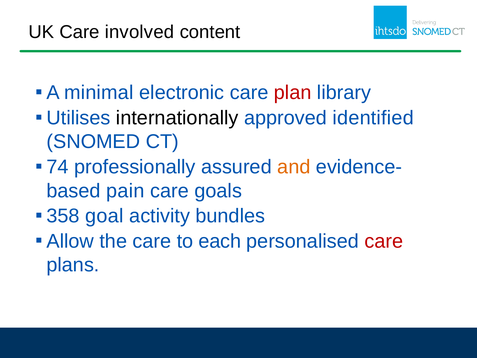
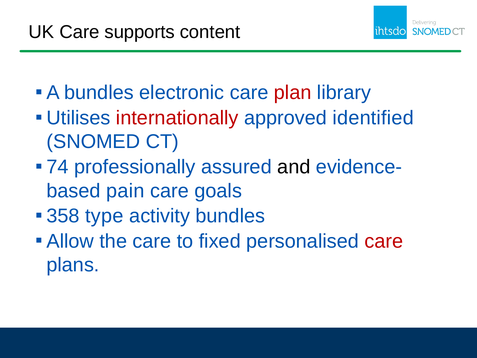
involved: involved -> supports (140, 32)
minimal: minimal -> bundles (99, 93)
internationally colour: black -> red (177, 118)
and colour: orange -> black (294, 167)
goal: goal -> type (104, 216)
each: each -> fixed (220, 241)
